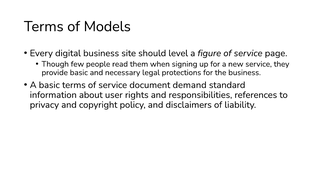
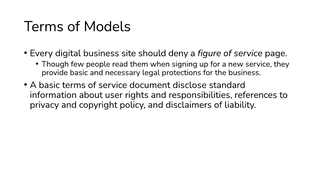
level: level -> deny (178, 53)
demand: demand -> disclose (190, 85)
